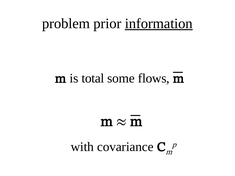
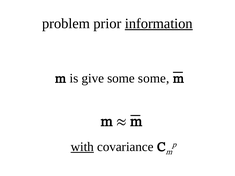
total: total -> give (93, 78)
some flows: flows -> some (154, 78)
with underline: none -> present (82, 147)
